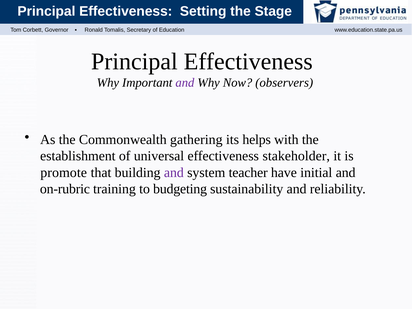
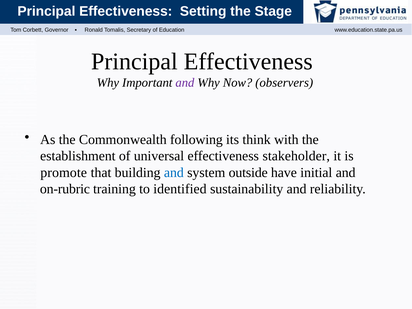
gathering: gathering -> following (196, 140)
helps: helps -> think (257, 140)
and colour: purple -> blue (174, 173)
teacher: teacher -> outside (248, 173)
budgeting: budgeting -> identified (180, 189)
